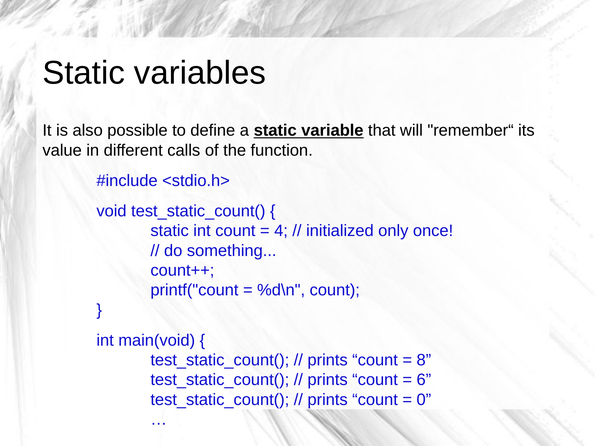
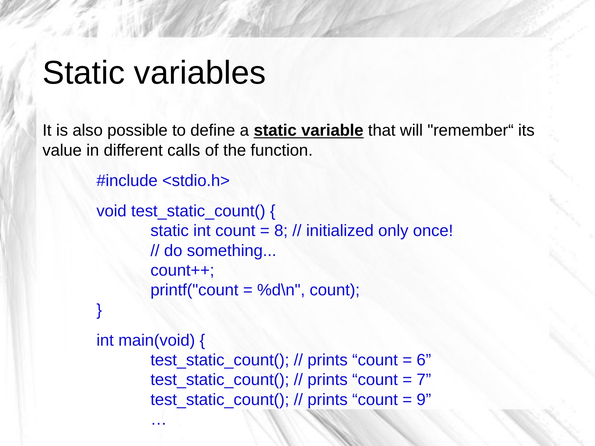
4: 4 -> 8 (281, 231)
8: 8 -> 6 (424, 360)
6: 6 -> 7 (424, 380)
0: 0 -> 9 (424, 400)
